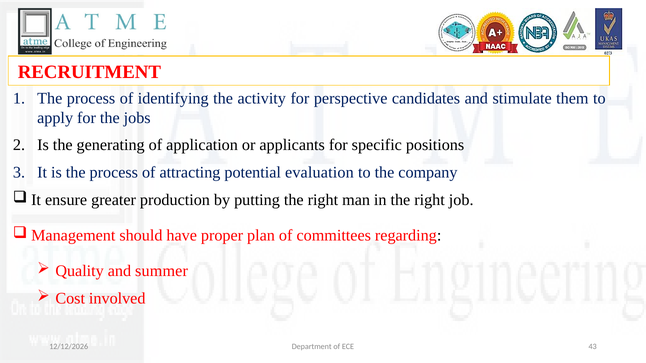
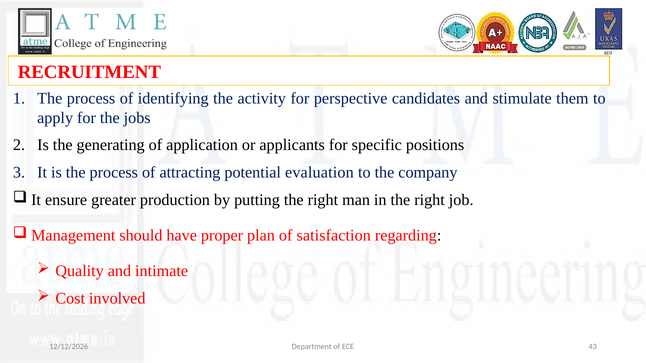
committees: committees -> satisfaction (334, 236)
summer: summer -> intimate (162, 271)
